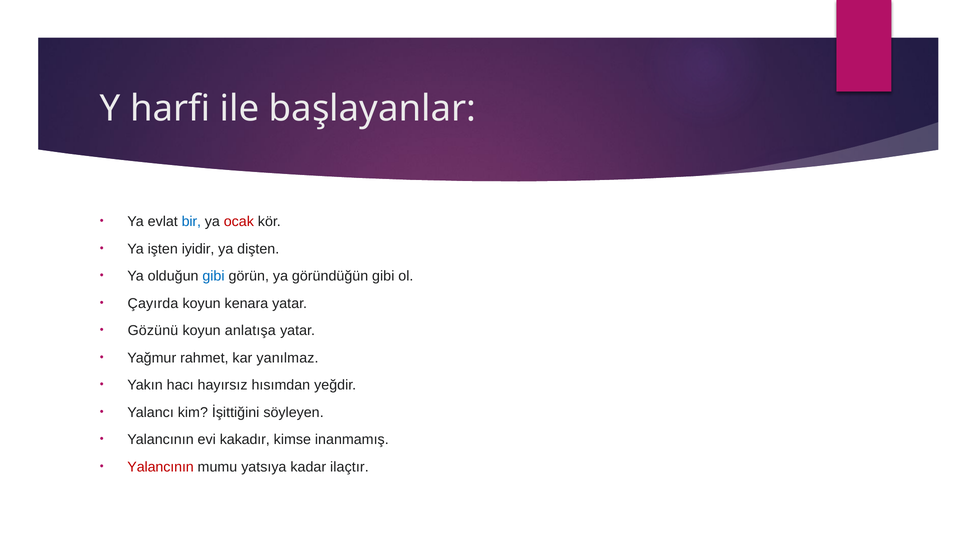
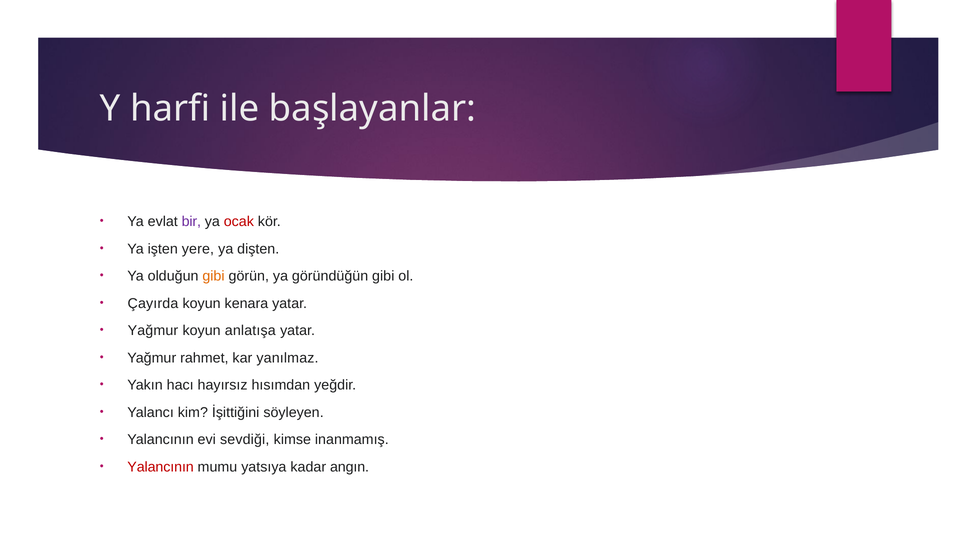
bir colour: blue -> purple (191, 222)
iyidir: iyidir -> yere (198, 249)
gibi colour: blue -> orange (213, 276)
Gözünü: Gözünü -> Yağmur (153, 331)
kakadır: kakadır -> sevdiği (245, 440)
ilaçtır: ilaçtır -> angın (350, 467)
